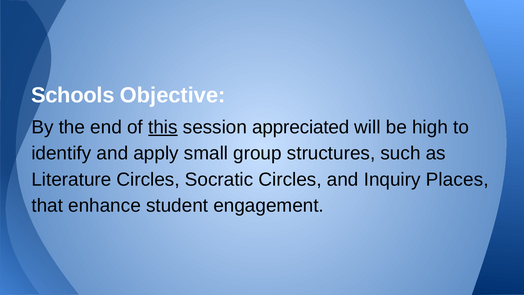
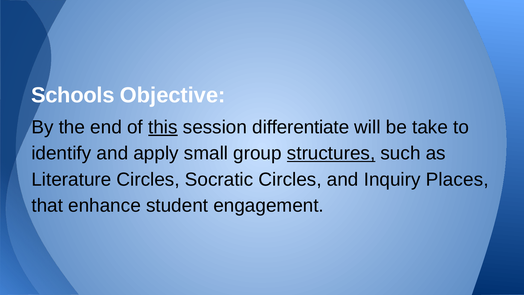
appreciated: appreciated -> differentiate (301, 127)
high: high -> take (430, 127)
structures underline: none -> present (331, 153)
